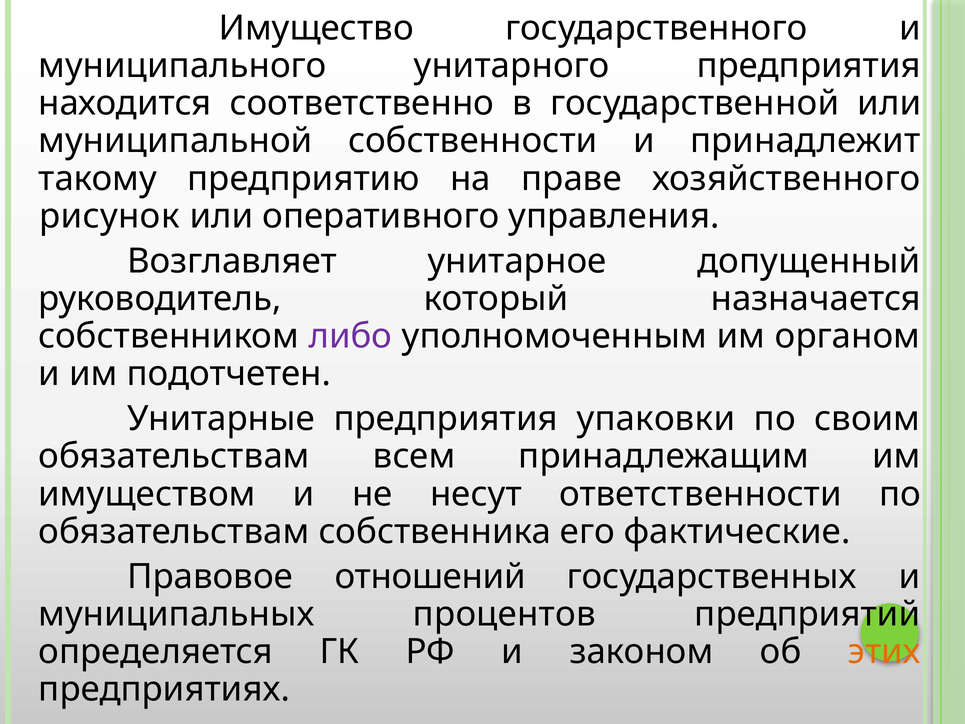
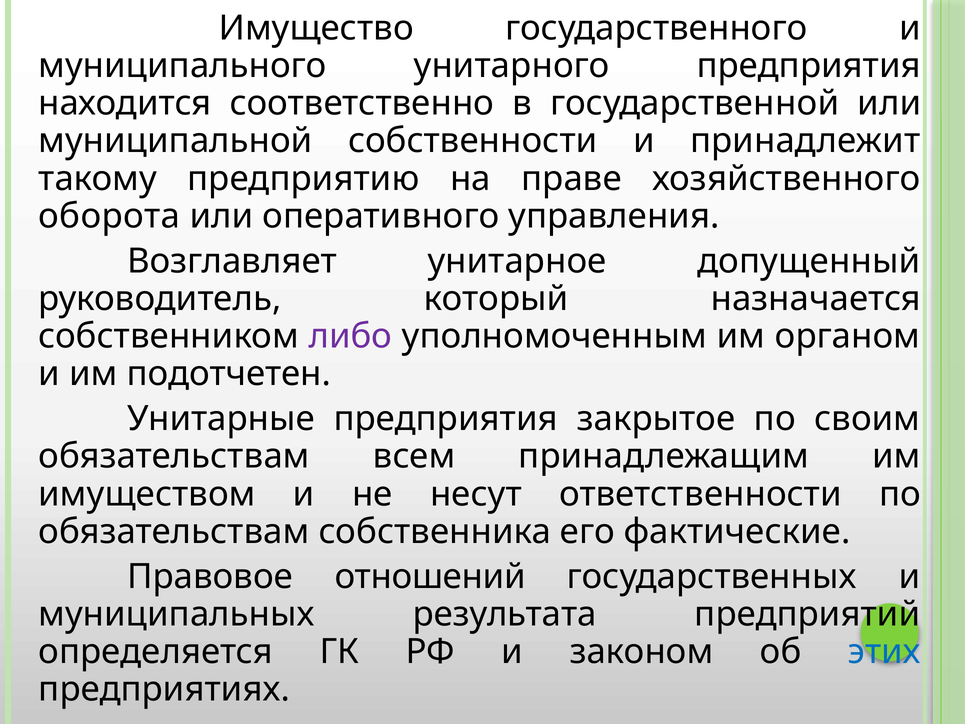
рисунок: рисунок -> оборота (109, 216)
упаковки: упаковки -> закрытое (656, 419)
процентов: процентов -> результата (505, 614)
этих colour: orange -> blue (884, 652)
